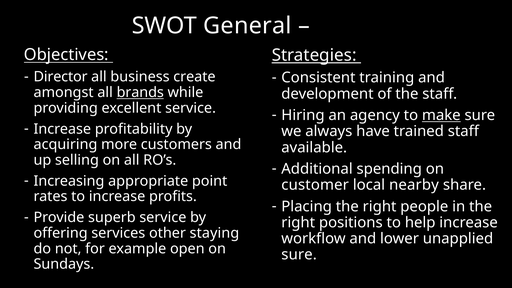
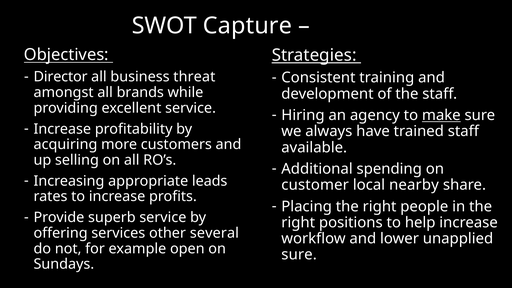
General: General -> Capture (248, 26)
create: create -> threat (194, 77)
brands underline: present -> none (140, 92)
point: point -> leads (210, 181)
staying: staying -> several (214, 233)
